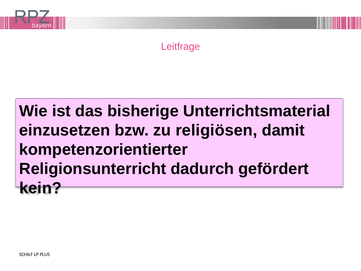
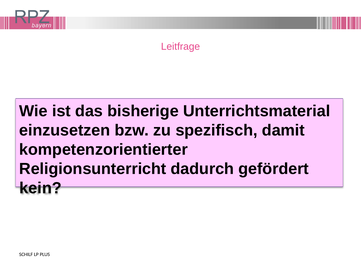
religiösen: religiösen -> spezifisch (217, 130)
